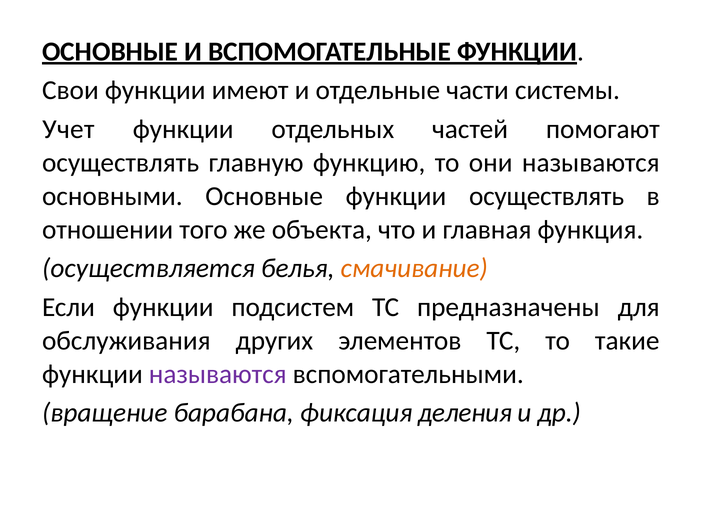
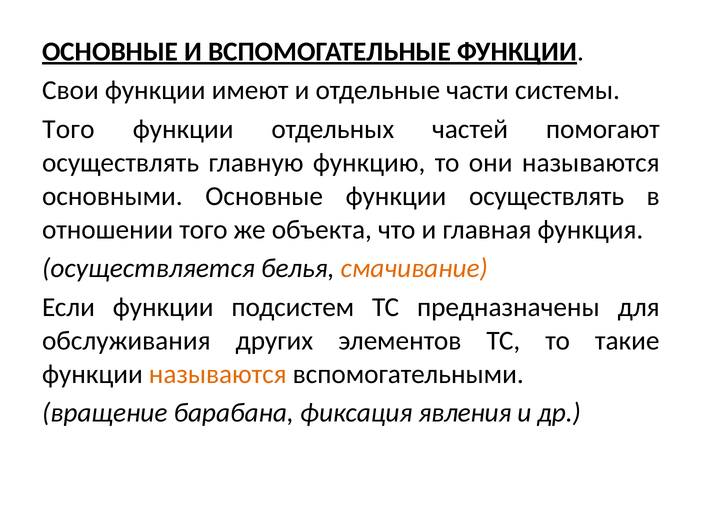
Учет: Учет -> Того (68, 129)
называются colour: purple -> orange (218, 374)
деления: деления -> явления (465, 412)
